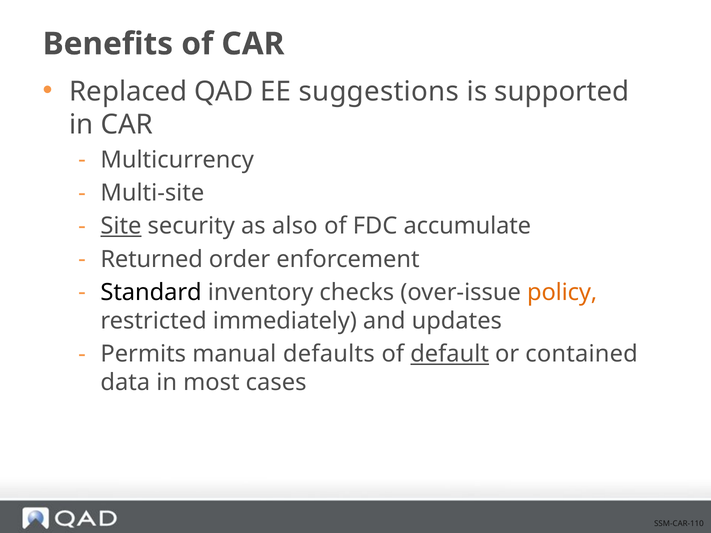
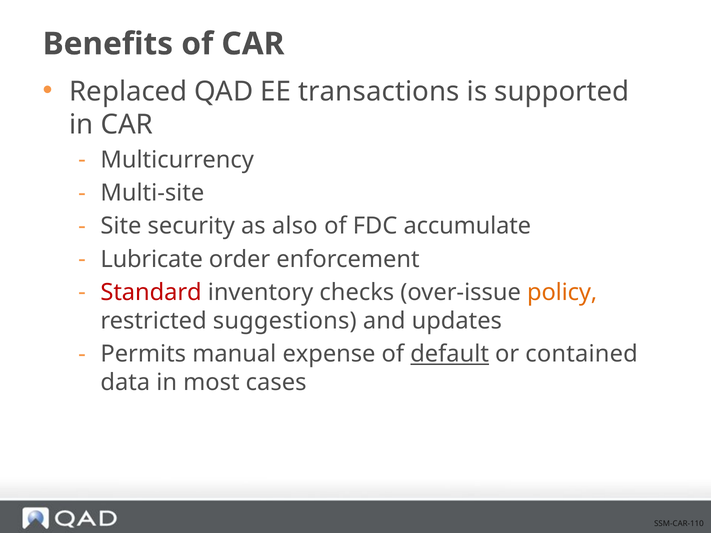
suggestions: suggestions -> transactions (379, 91)
Site underline: present -> none (121, 226)
Returned: Returned -> Lubricate (152, 259)
Standard colour: black -> red (151, 293)
immediately: immediately -> suggestions (285, 321)
defaults: defaults -> expense (329, 354)
